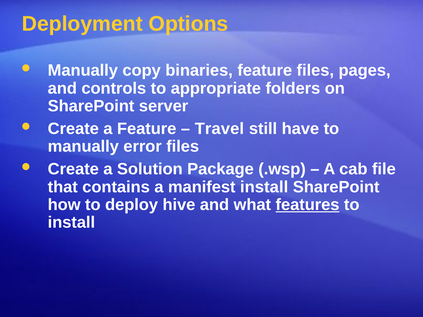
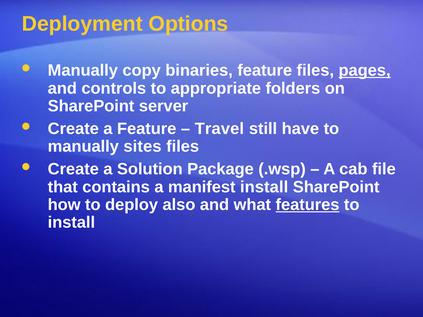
pages underline: none -> present (365, 71)
error: error -> sites (142, 147)
hive: hive -> also (179, 205)
